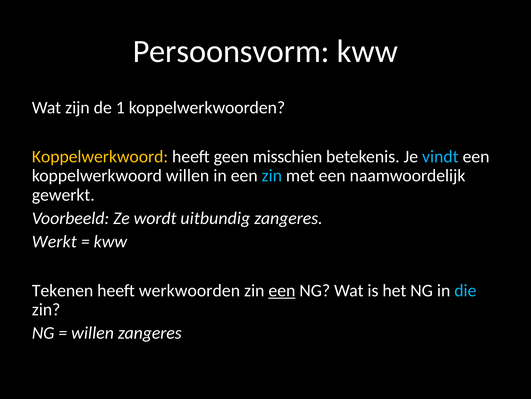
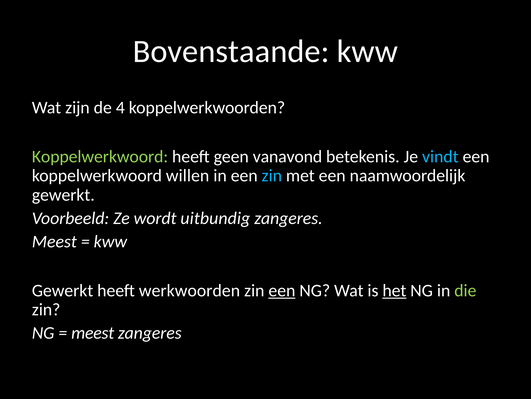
Persoonsvorm: Persoonsvorm -> Bovenstaande (231, 51)
1: 1 -> 4 (120, 107)
Koppelwerkwoord colour: yellow -> light green (100, 156)
misschien: misschien -> vanavond (287, 156)
Werkt: Werkt -> Meest (54, 241)
Tekenen: Tekenen -> Gewerkt (63, 290)
het underline: none -> present (394, 290)
die colour: light blue -> light green (465, 290)
willen: willen -> meest (93, 332)
